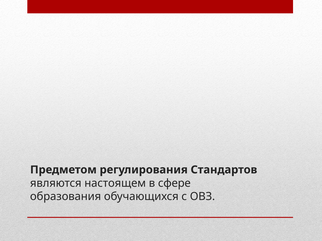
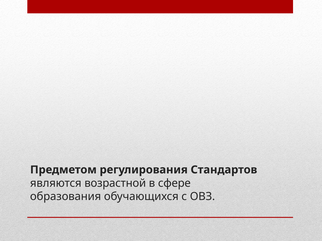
настоящем: настоящем -> возрастной (115, 184)
